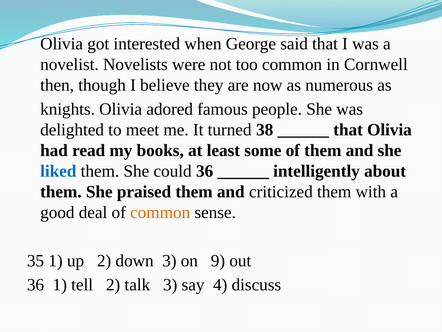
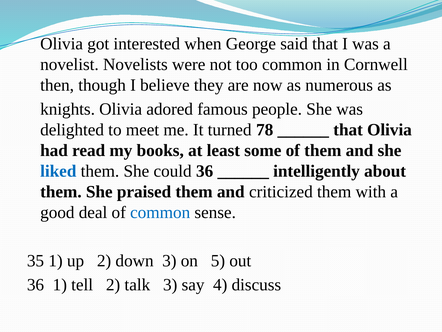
38: 38 -> 78 (265, 130)
common colour: orange -> blue (160, 212)
9: 9 -> 5 (218, 260)
